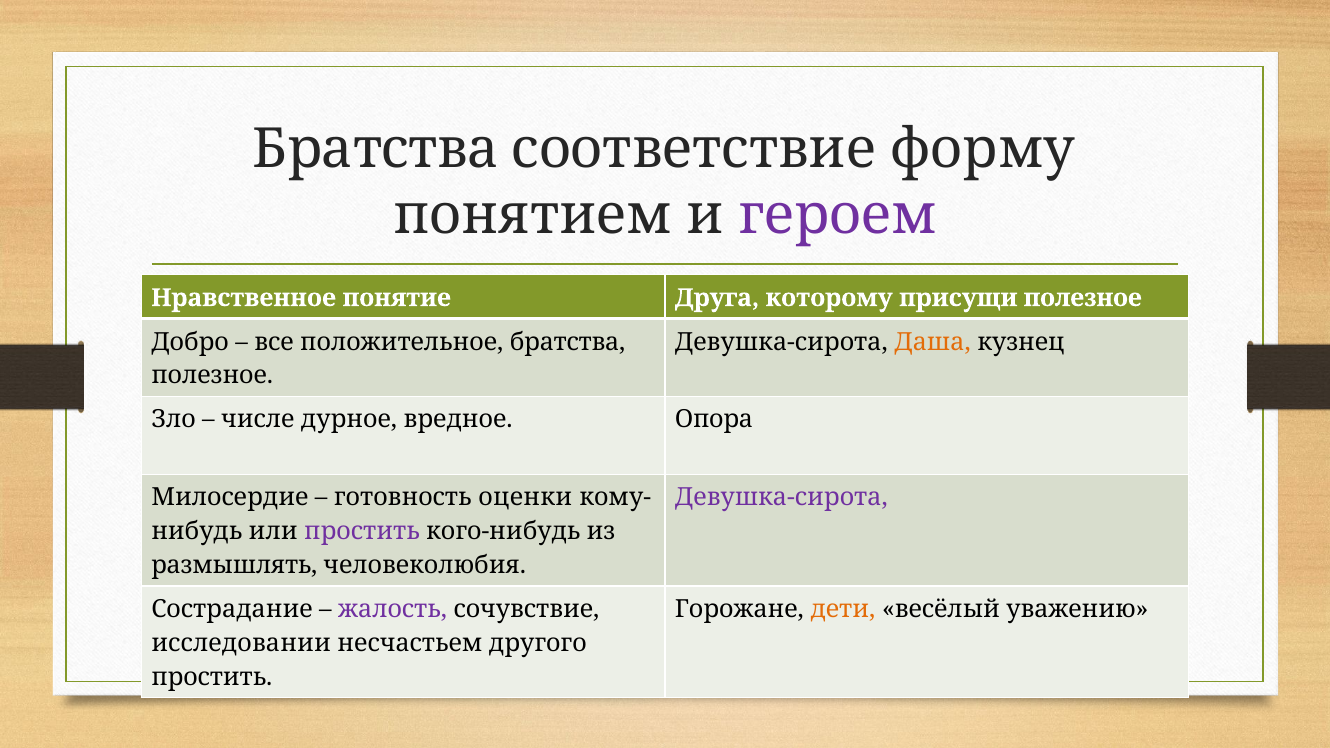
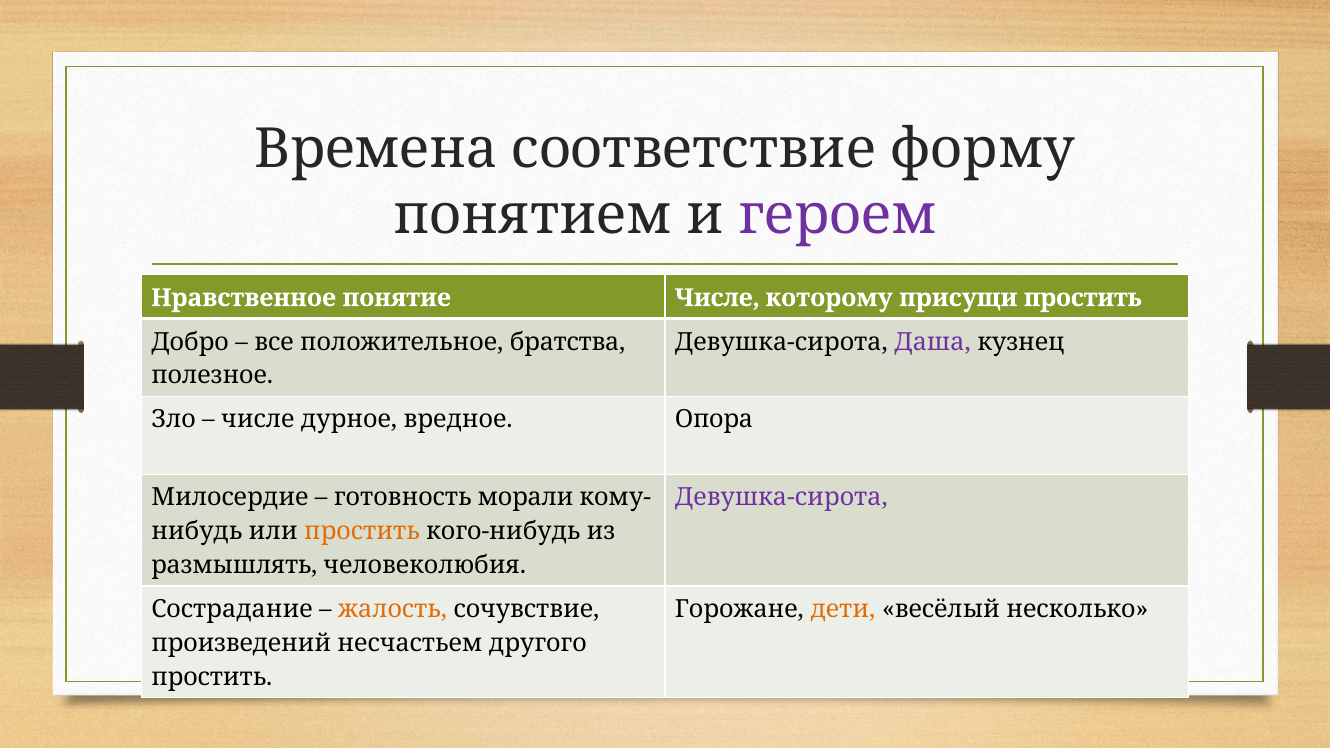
Братства: Братства -> Времена (376, 149)
понятие Друга: Друга -> Числе (717, 298)
присущи полезное: полезное -> простить (1083, 298)
Даша colour: orange -> purple (933, 342)
оценки: оценки -> морали (526, 498)
простить colour: purple -> orange (362, 532)
жалость colour: purple -> orange (393, 609)
уважению: уважению -> несколько (1077, 609)
исследовании: исследовании -> произведений (241, 643)
